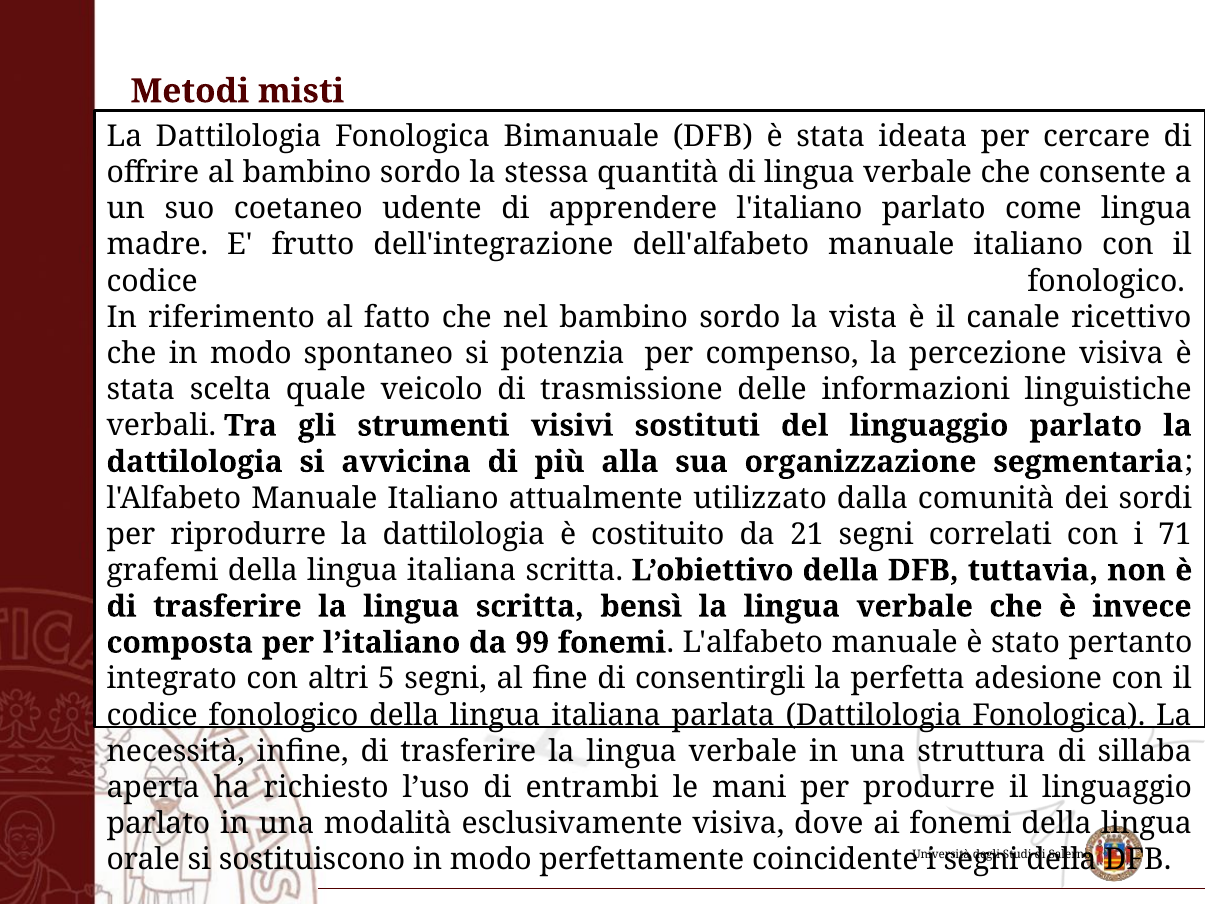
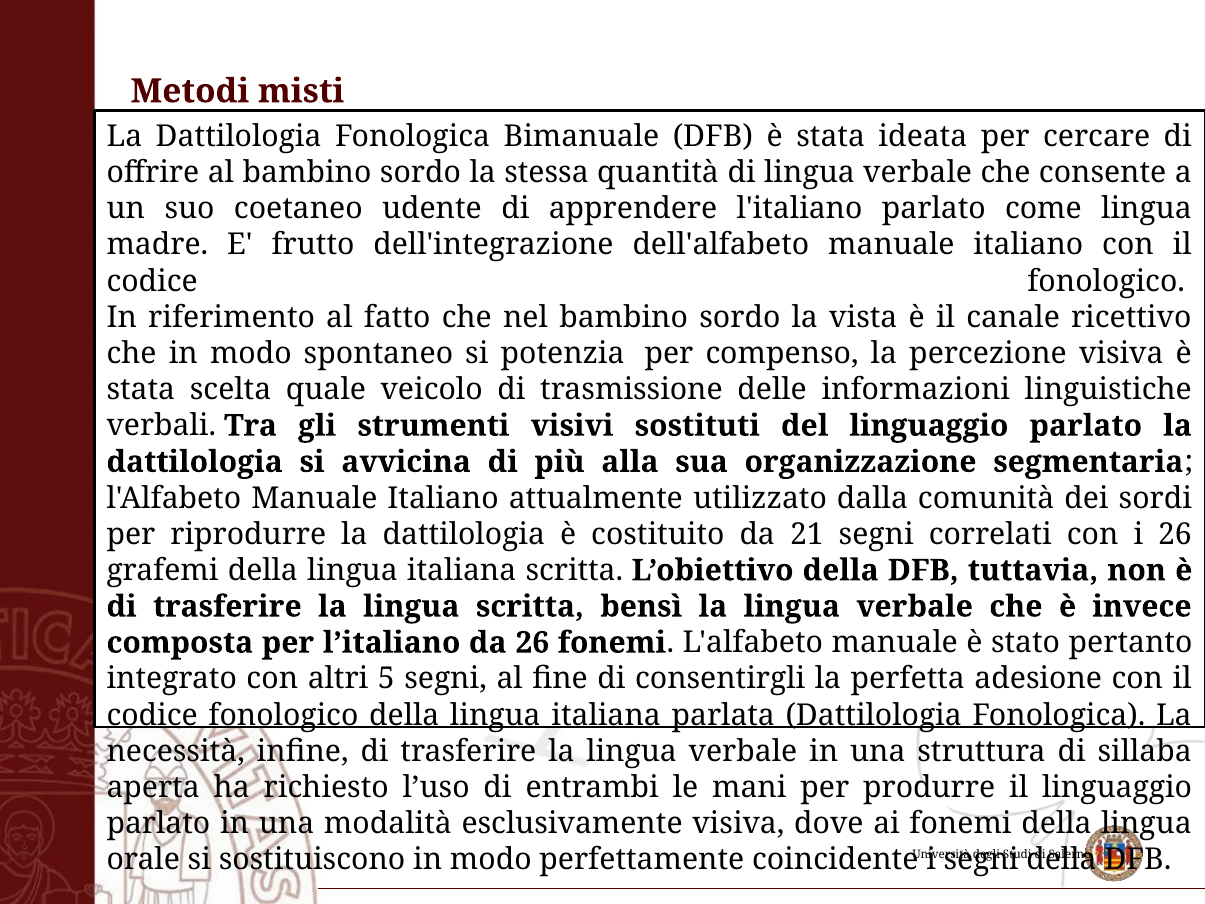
i 71: 71 -> 26 (1175, 534)
da 99: 99 -> 26 (532, 643)
